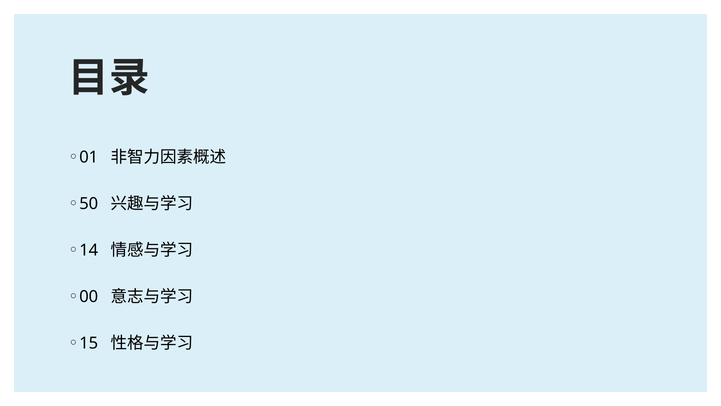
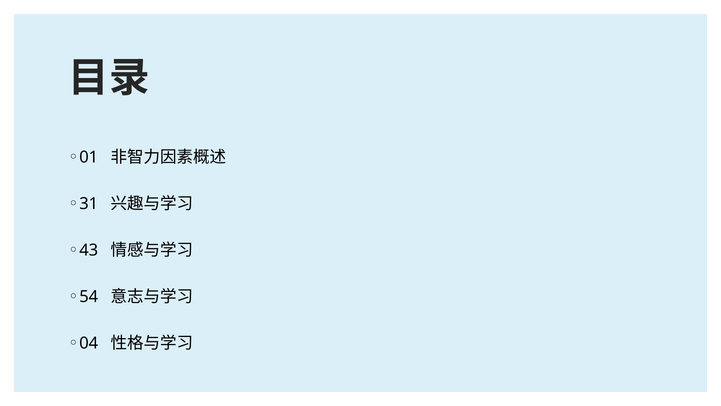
50: 50 -> 31 (89, 204)
14: 14 -> 43 (89, 250)
00: 00 -> 54 (89, 297)
15: 15 -> 04 (89, 343)
